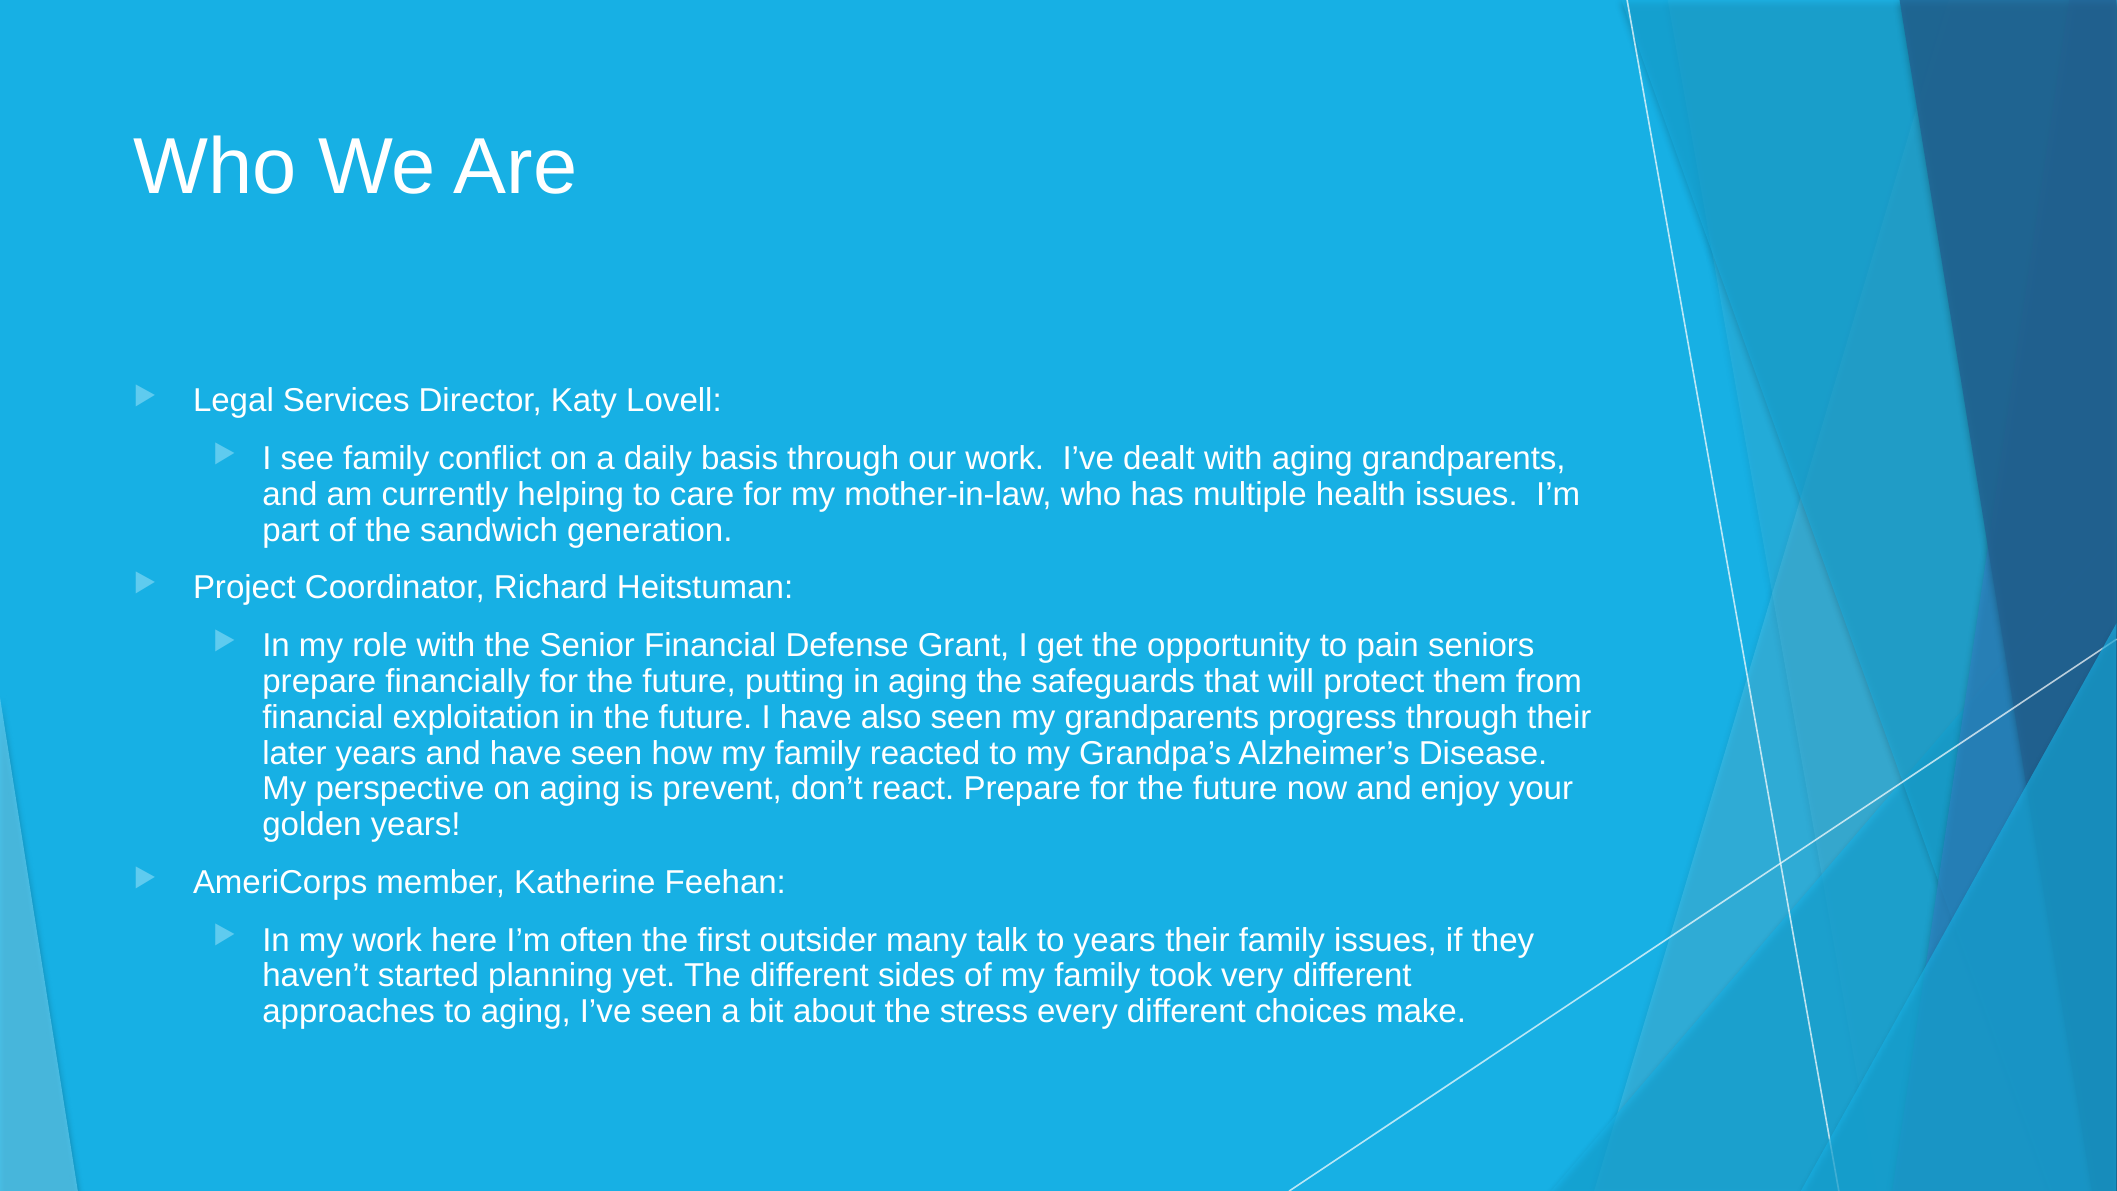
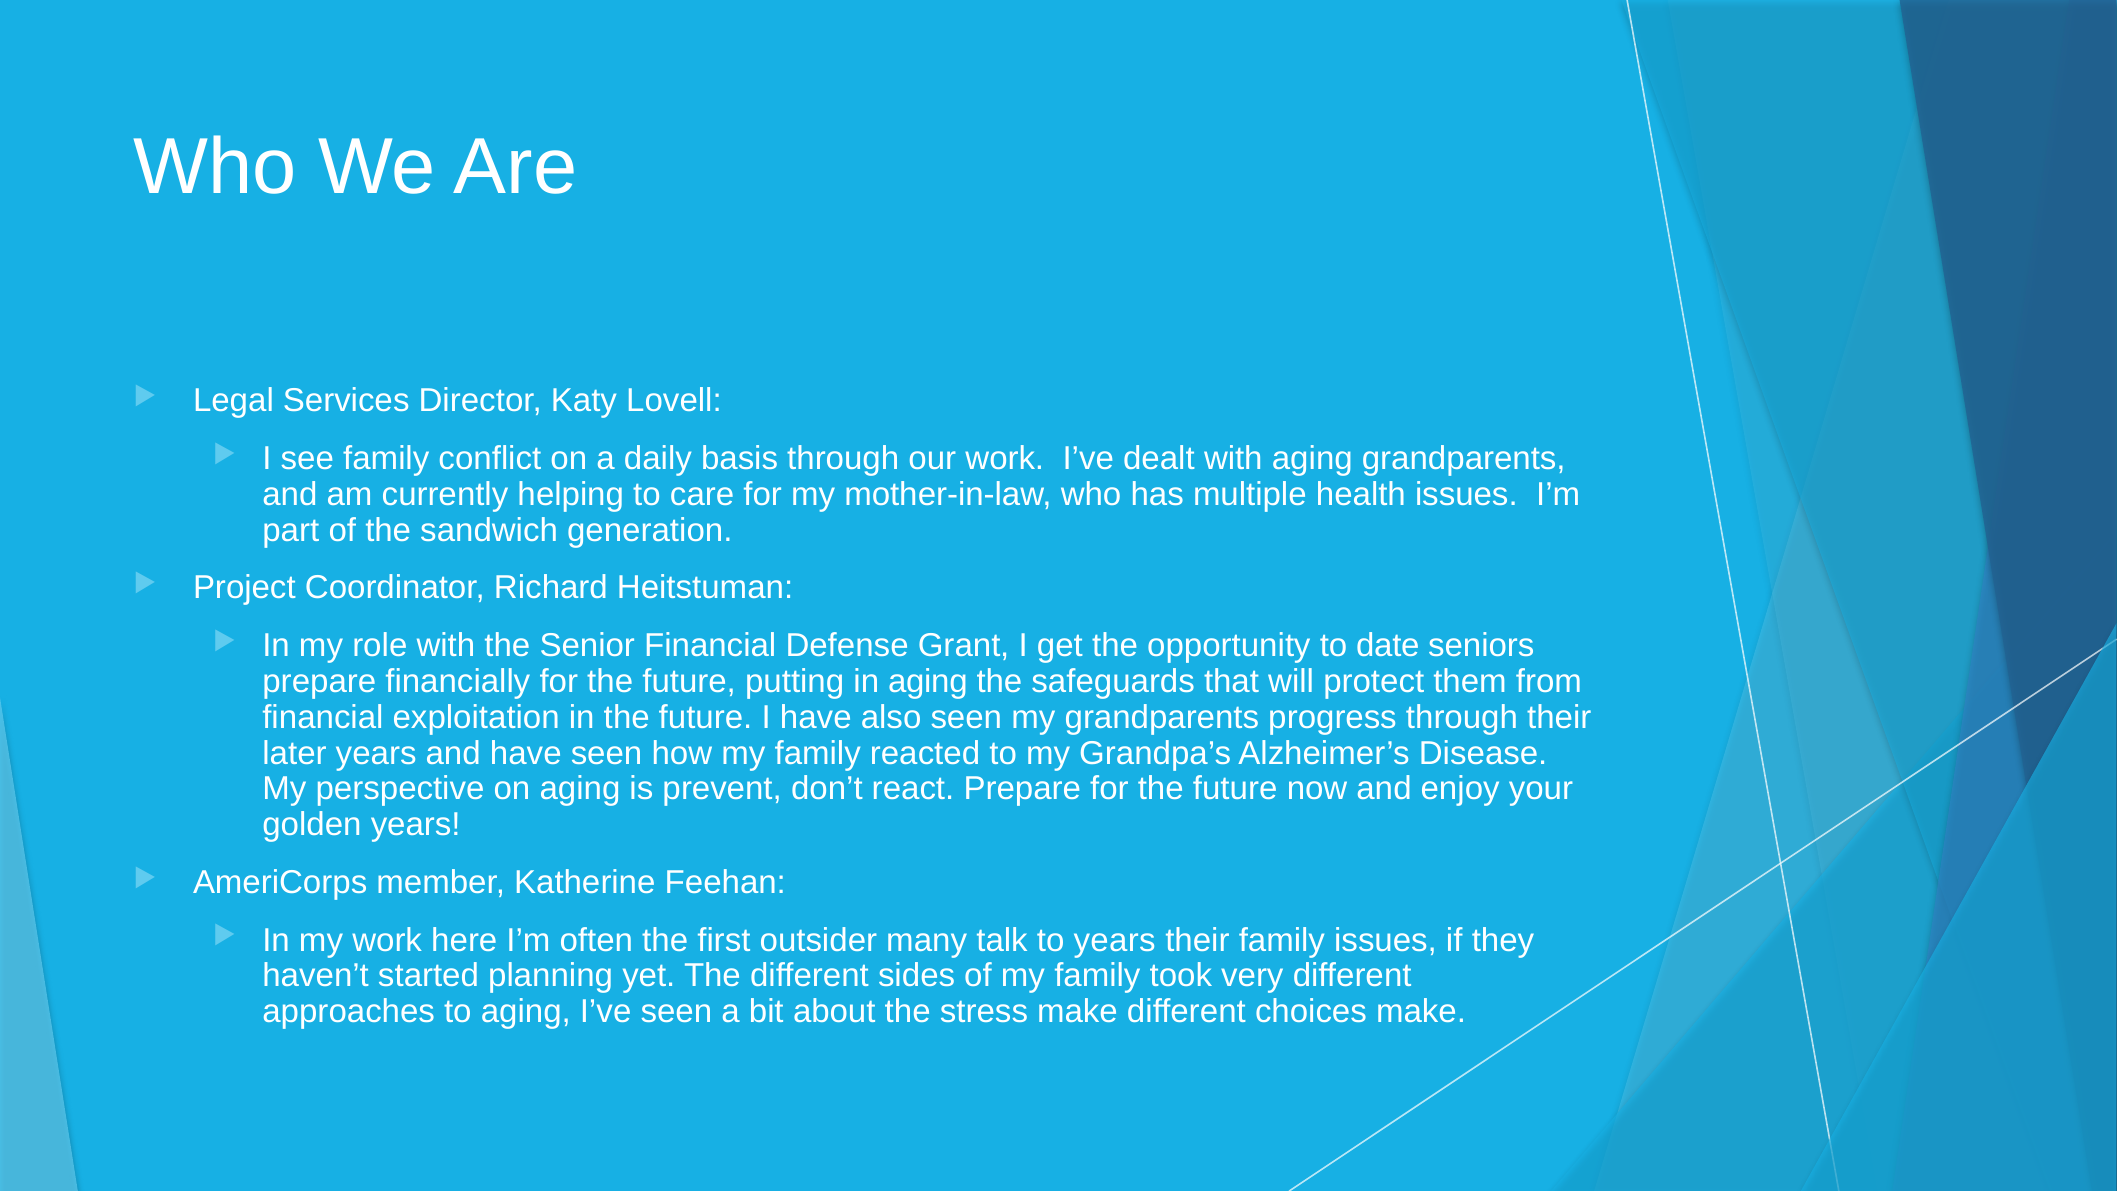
pain: pain -> date (1388, 646)
stress every: every -> make (1077, 1012)
